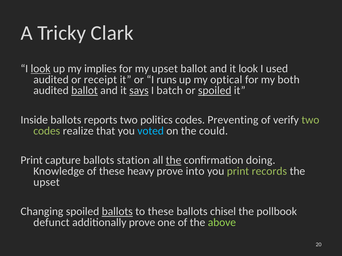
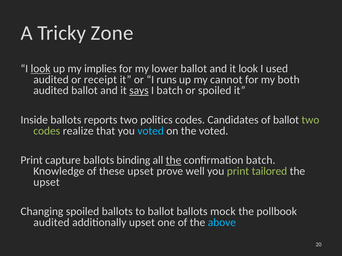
Clark: Clark -> Zone (112, 33)
my upset: upset -> lower (165, 69)
optical: optical -> cannot (226, 80)
ballot underline: present -> none (85, 91)
spoiled underline: present -> none (215, 91)
Preventing: Preventing -> Candidates (233, 120)
of verify: verify -> ballot (286, 120)
the could: could -> voted (214, 131)
station: station -> binding (133, 161)
confirmation doing: doing -> batch (261, 161)
these heavy: heavy -> upset (141, 171)
into: into -> well (195, 171)
records: records -> tailored (269, 171)
ballots underline: present -> none (117, 212)
to these: these -> ballot (161, 212)
chisel: chisel -> mock (223, 212)
defunct: defunct -> audited (51, 223)
additionally prove: prove -> upset (142, 223)
above colour: light green -> light blue (222, 223)
